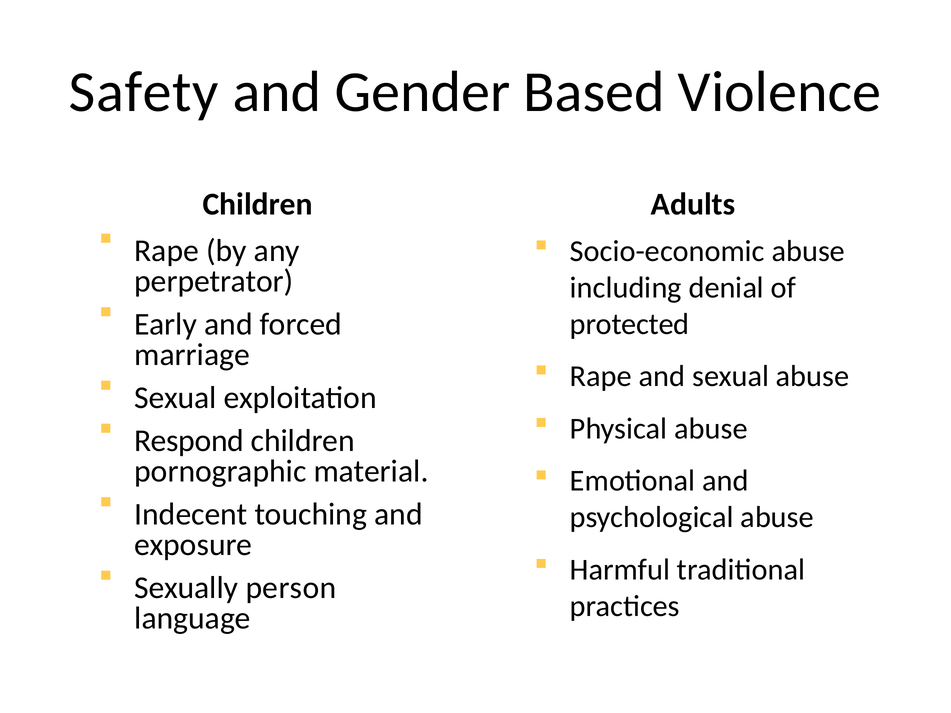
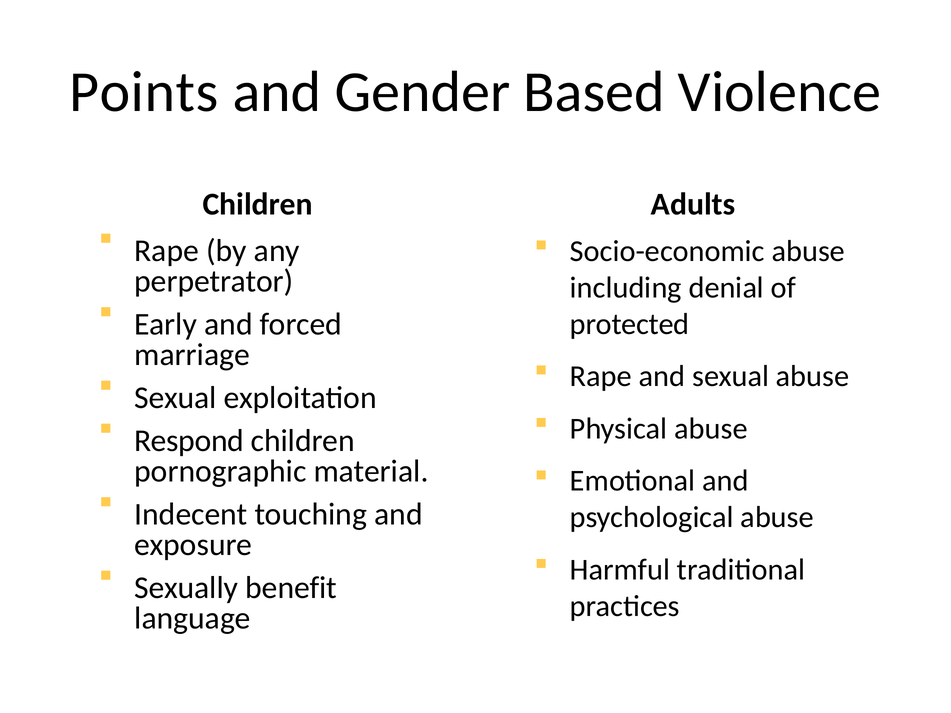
Safety: Safety -> Points (144, 92)
person: person -> benefit (291, 588)
